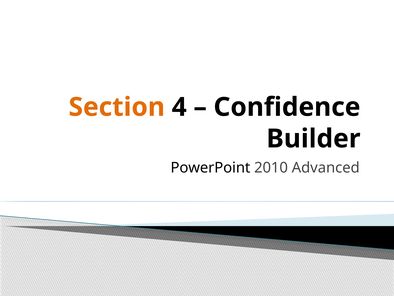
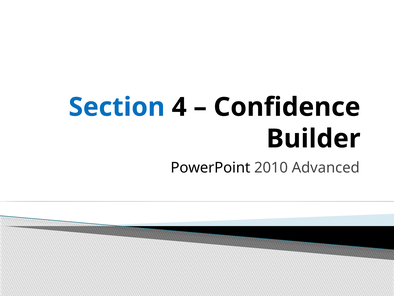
Section colour: orange -> blue (117, 107)
